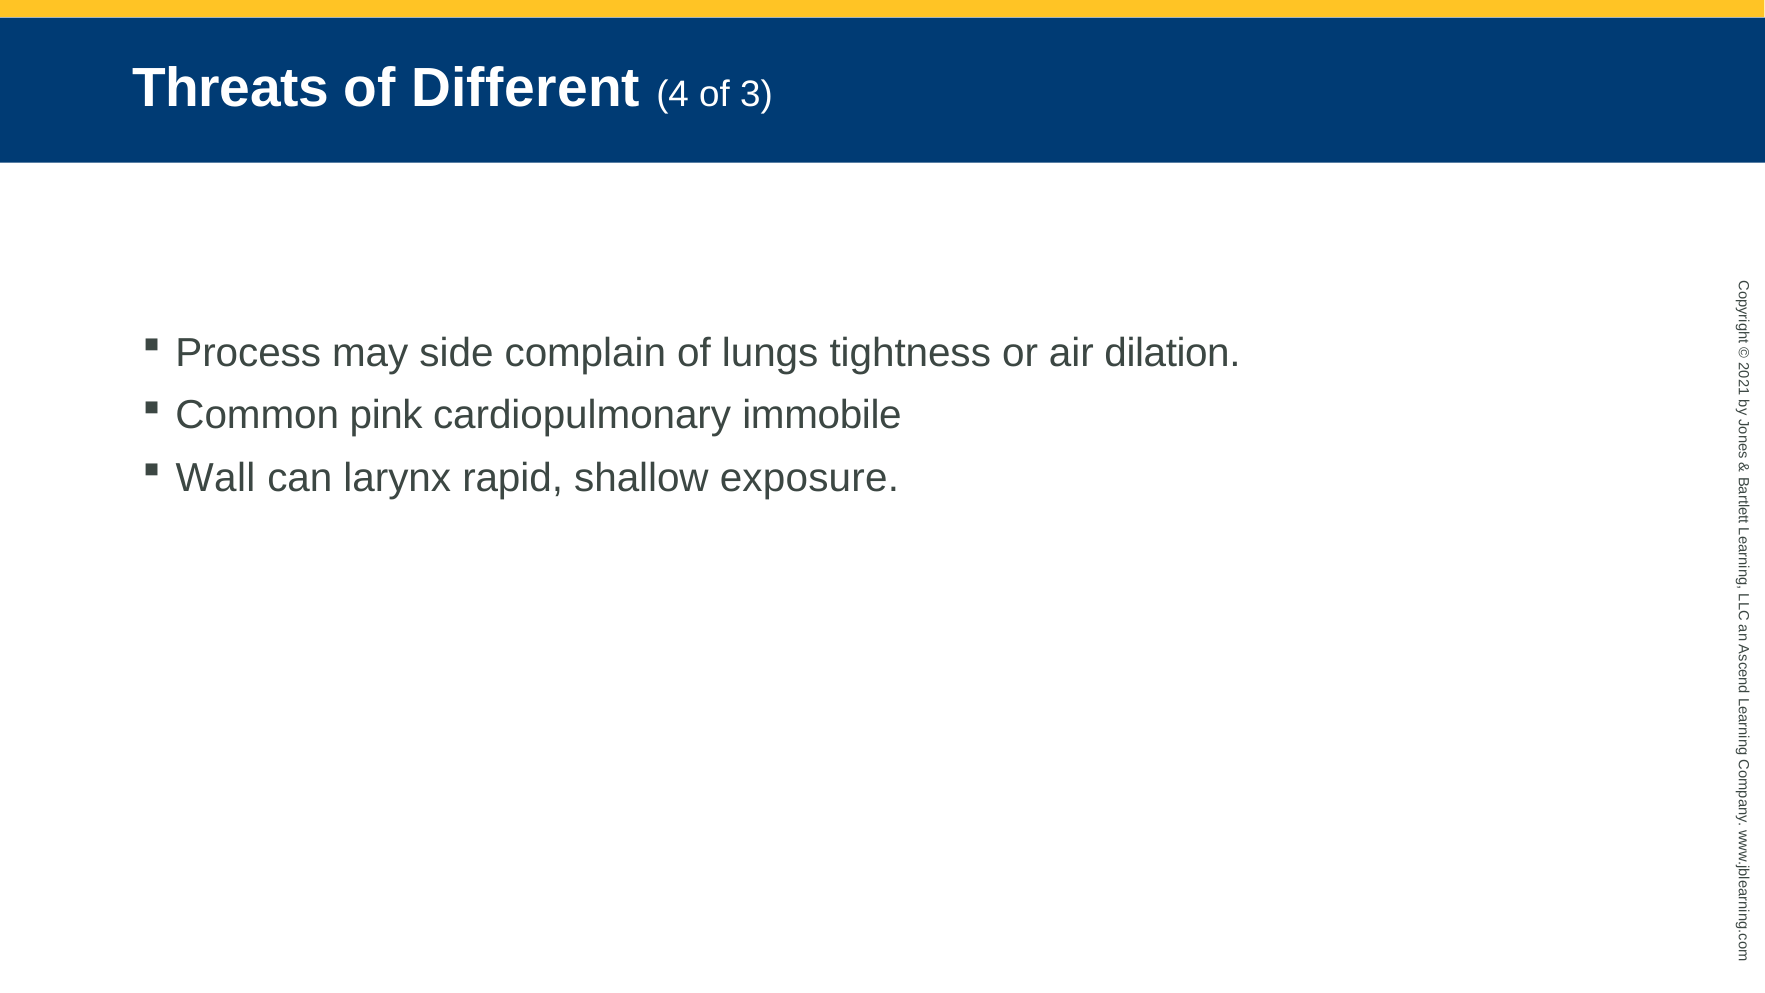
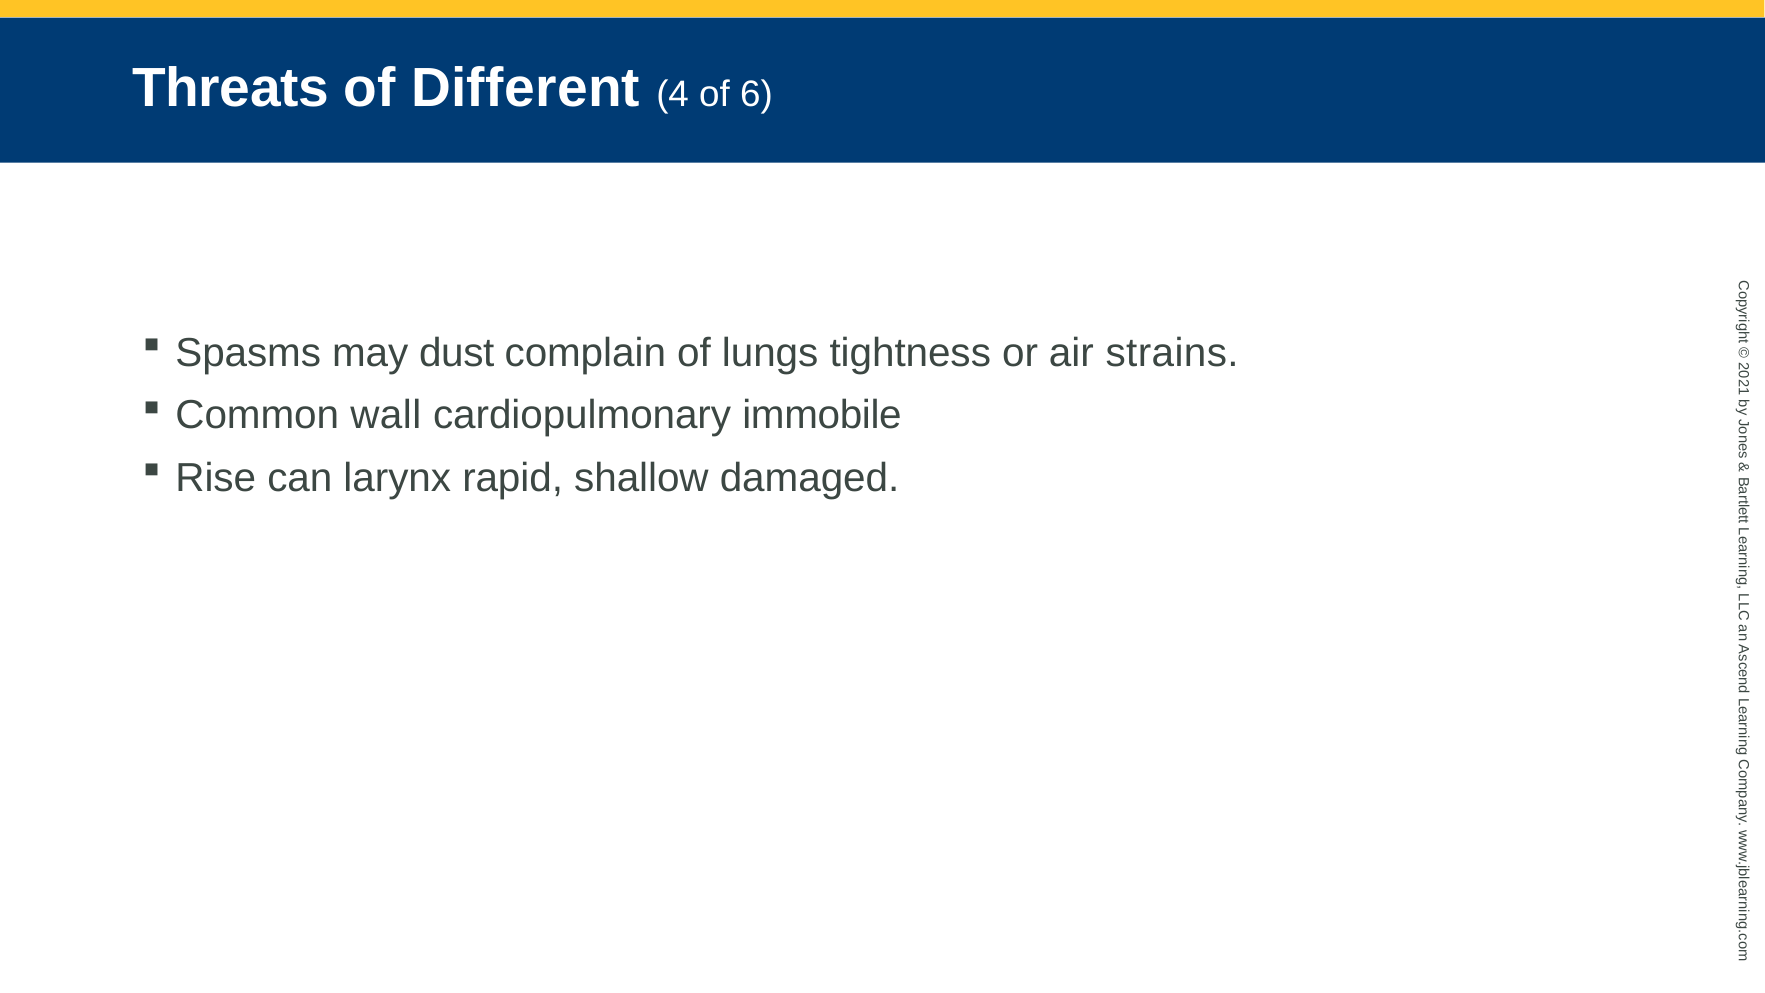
3: 3 -> 6 (756, 95)
Process: Process -> Spasms (248, 353)
side: side -> dust (457, 353)
dilation: dilation -> strains (1172, 353)
pink: pink -> wall (386, 415)
Wall: Wall -> Rise (216, 478)
exposure: exposure -> damaged (810, 478)
